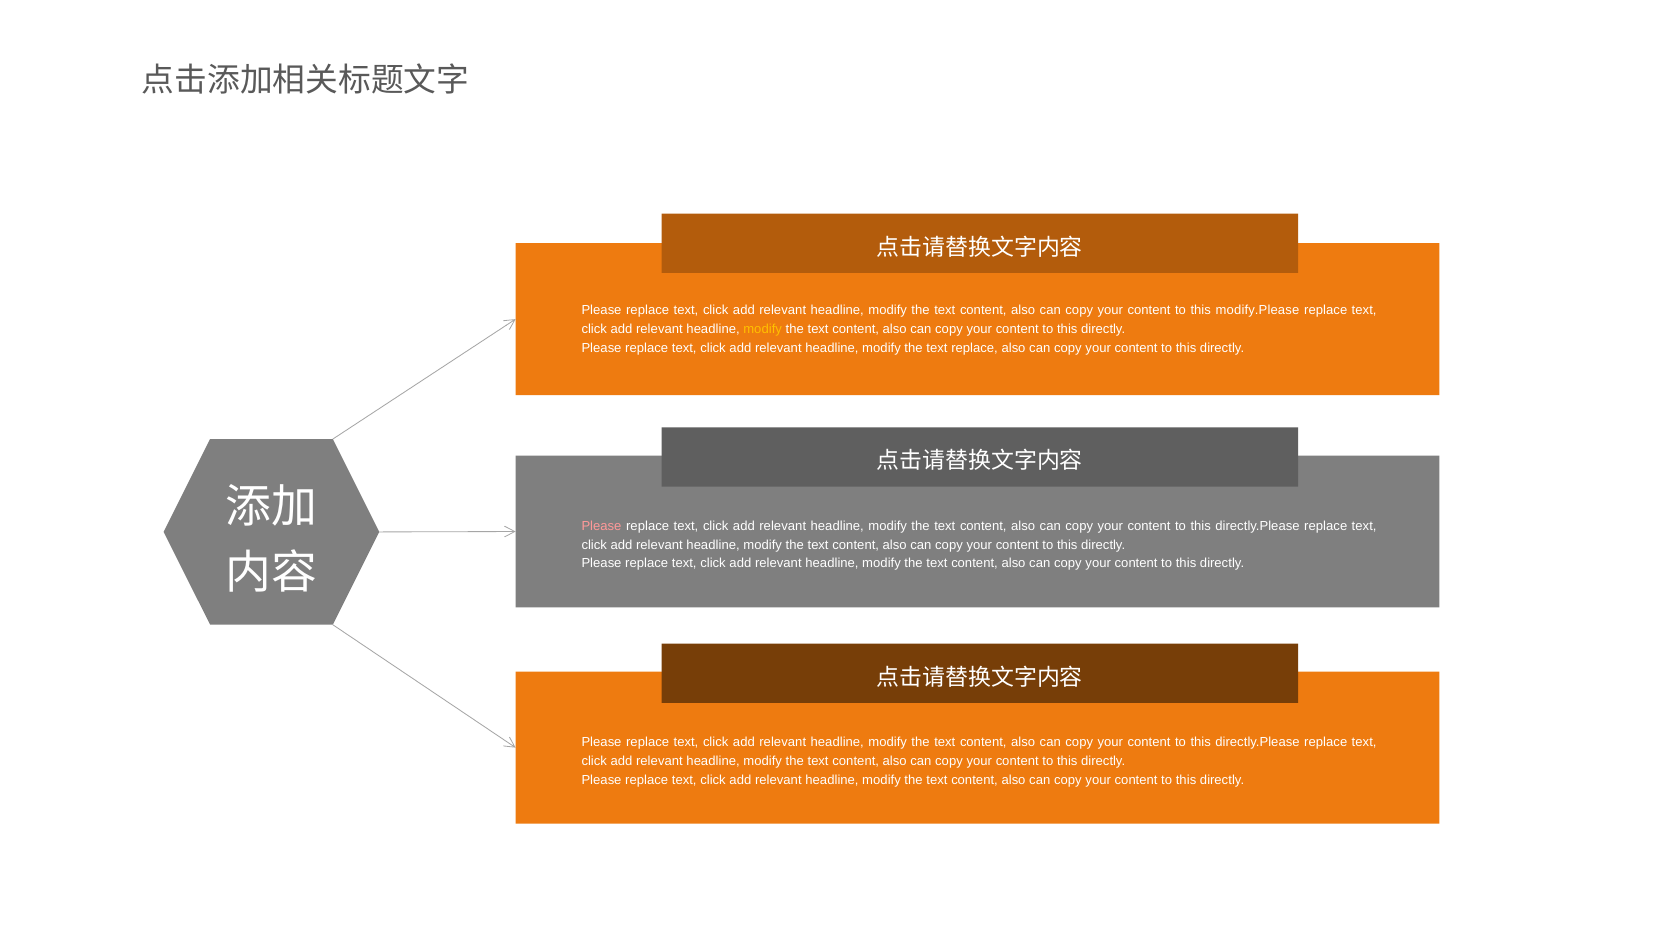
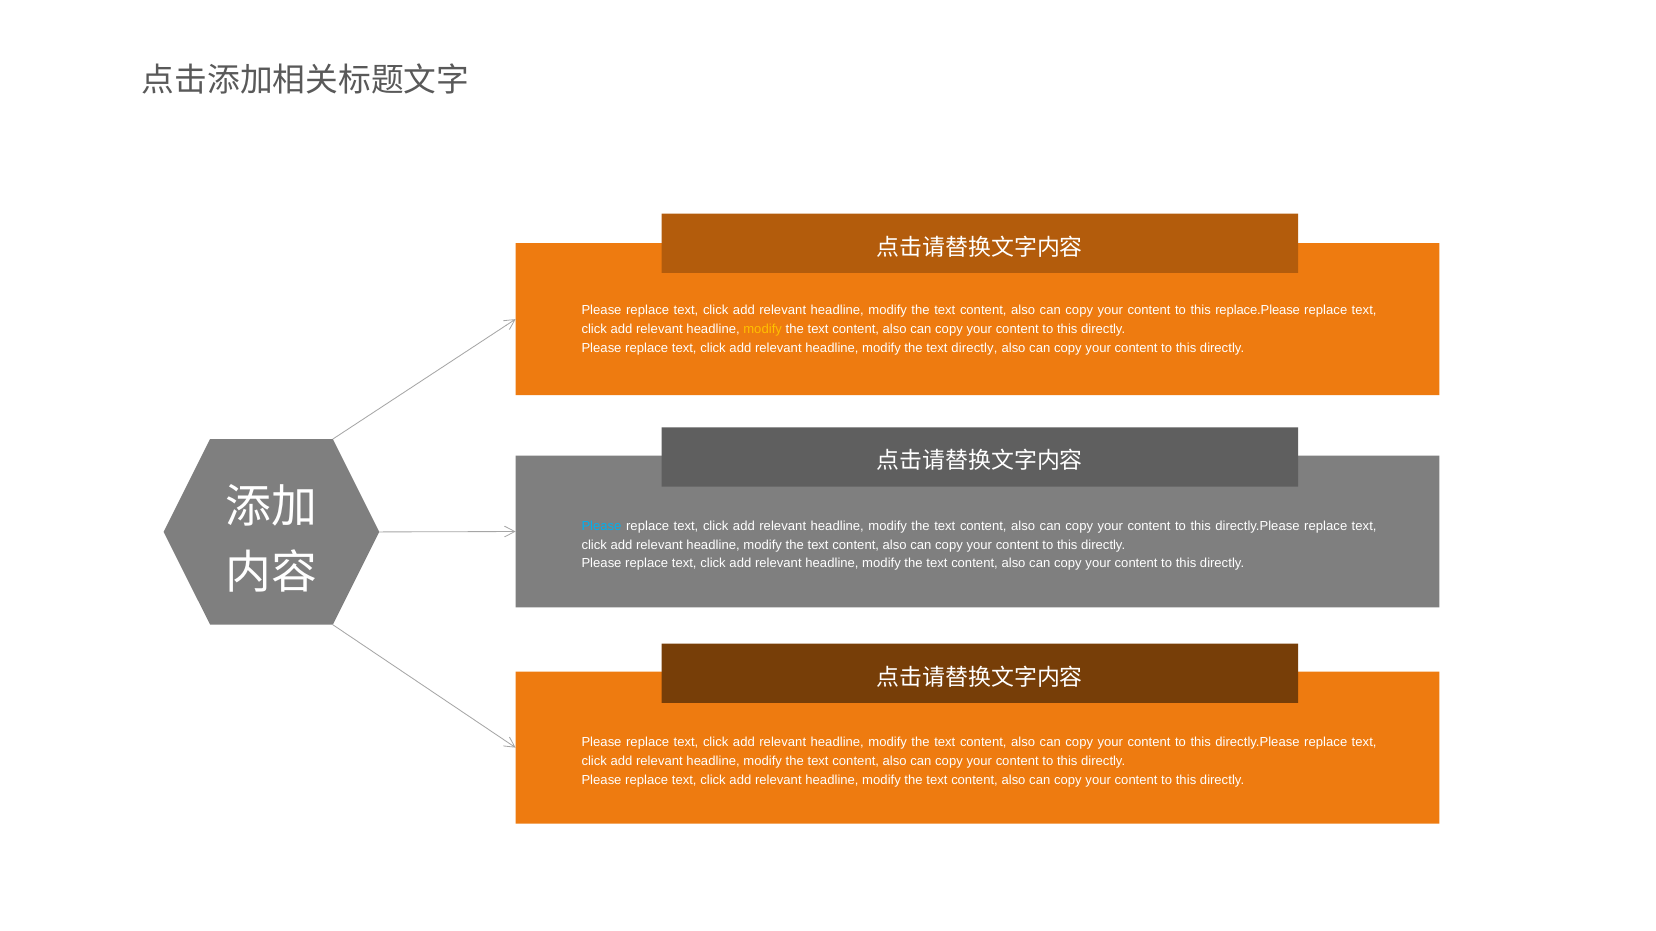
modify.Please: modify.Please -> replace.Please (1258, 311)
text replace: replace -> directly (974, 348)
Please colour: pink -> light blue (602, 526)
